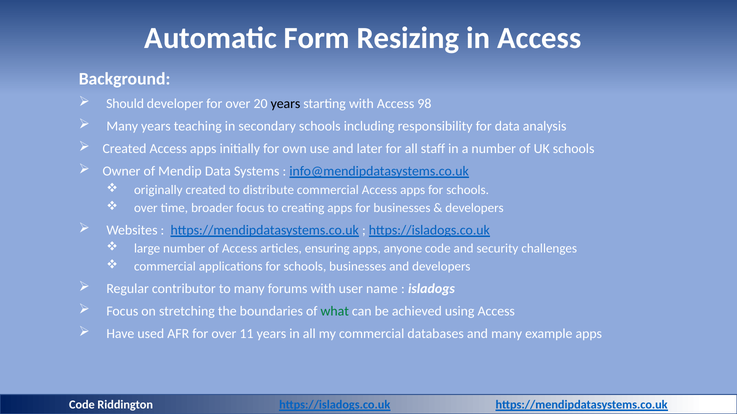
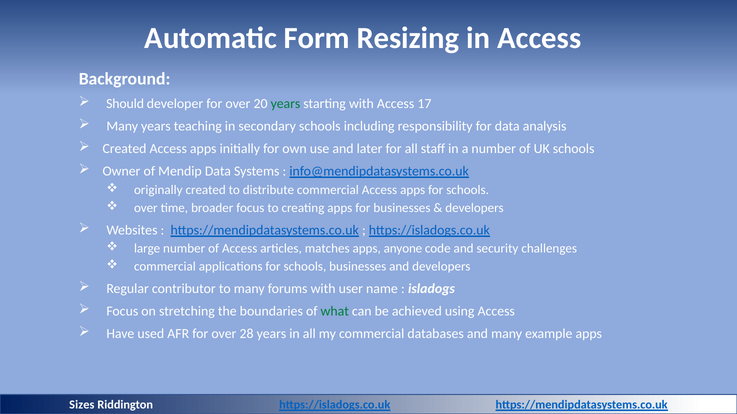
years colour: black -> green (285, 104)
98: 98 -> 17 (424, 104)
ensuring: ensuring -> matches (327, 249)
11: 11 -> 28 (247, 334)
Code: Code -> Sizes (82, 405)
